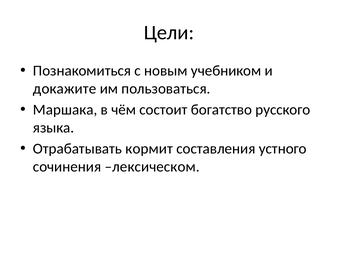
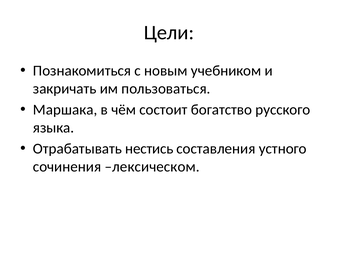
докажите: докажите -> закричать (65, 89)
кормит: кормит -> нестись (149, 149)
